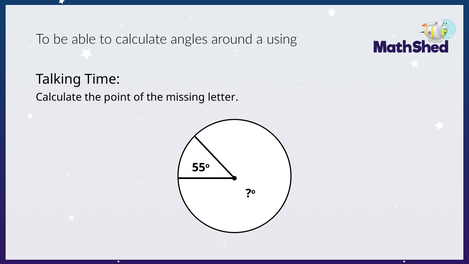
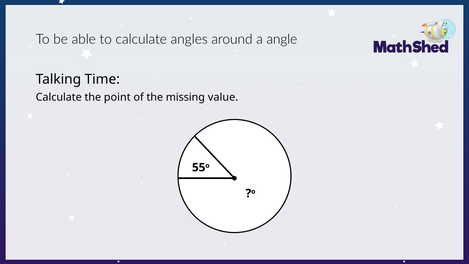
using: using -> angle (282, 39)
letter: letter -> value (223, 97)
